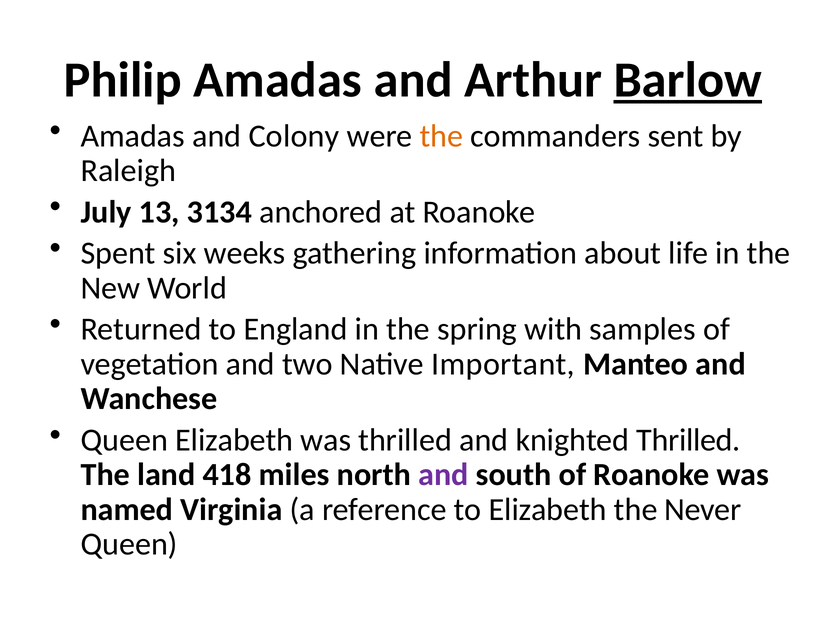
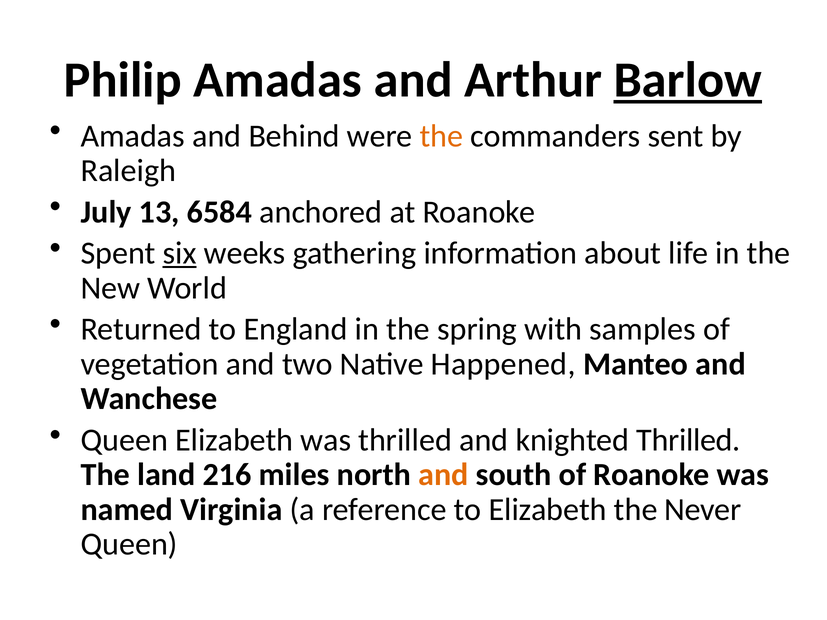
Colony: Colony -> Behind (294, 136)
3134: 3134 -> 6584 (219, 212)
six underline: none -> present (180, 253)
Important: Important -> Happened (503, 364)
418: 418 -> 216 (227, 475)
and colour: purple -> orange (443, 475)
